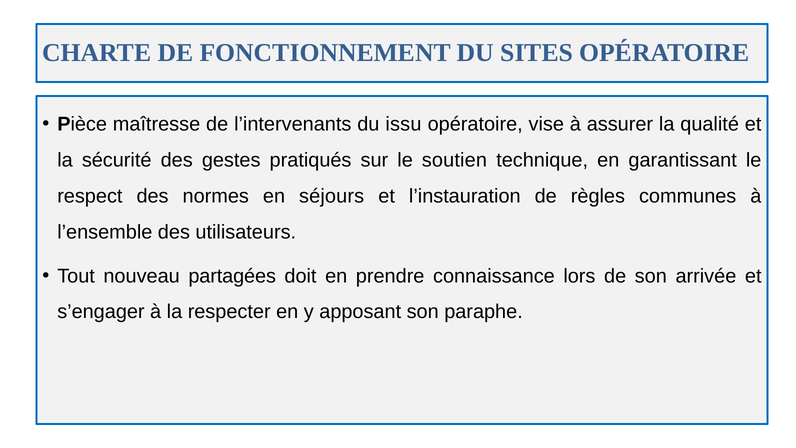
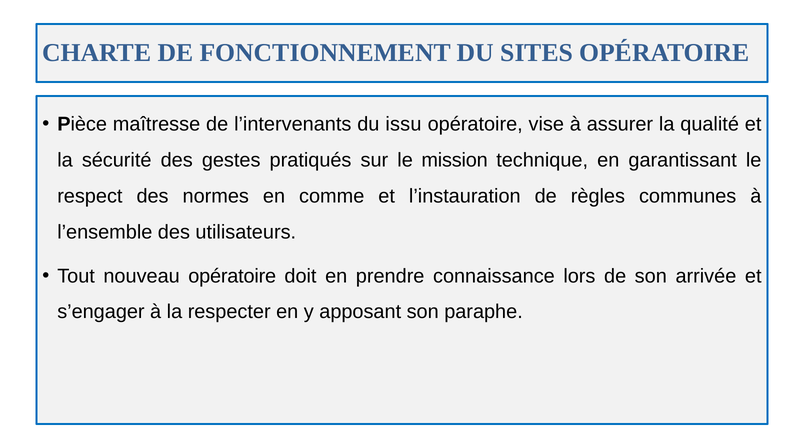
soutien: soutien -> mission (455, 160)
séjours: séjours -> comme (332, 196)
nouveau partagées: partagées -> opératoire (232, 276)
